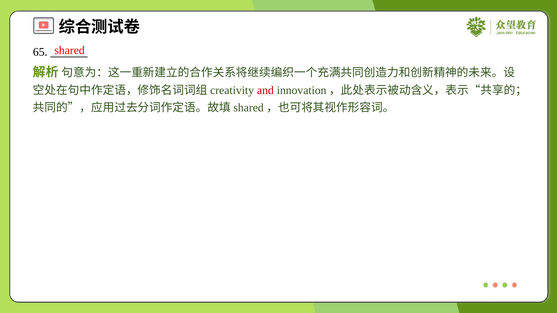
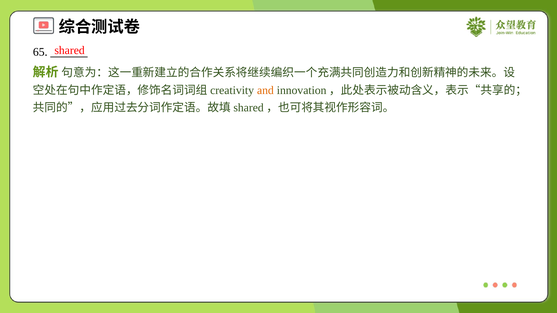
and colour: red -> orange (265, 90)
